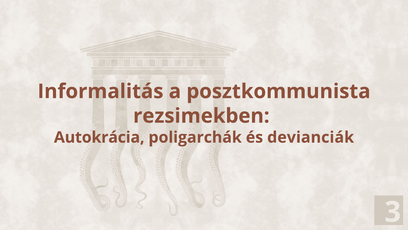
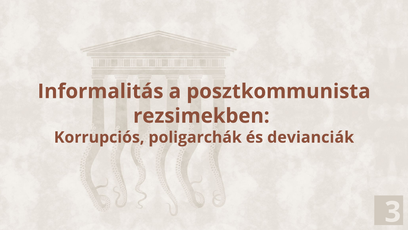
Autokrácia: Autokrácia -> Korrupciós (99, 137)
